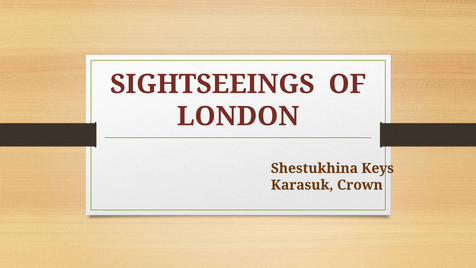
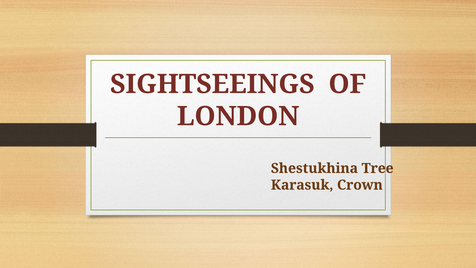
Keys: Keys -> Tree (378, 168)
